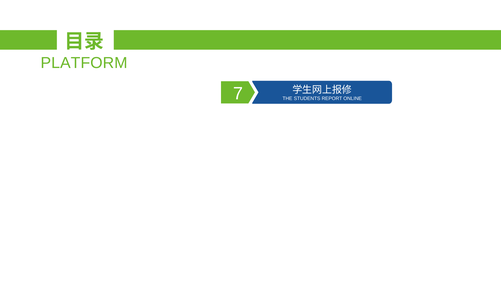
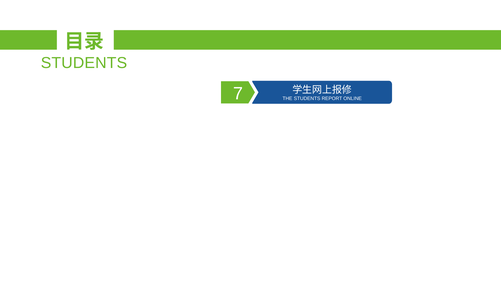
PLATFORM: PLATFORM -> STUDENTS (84, 63)
